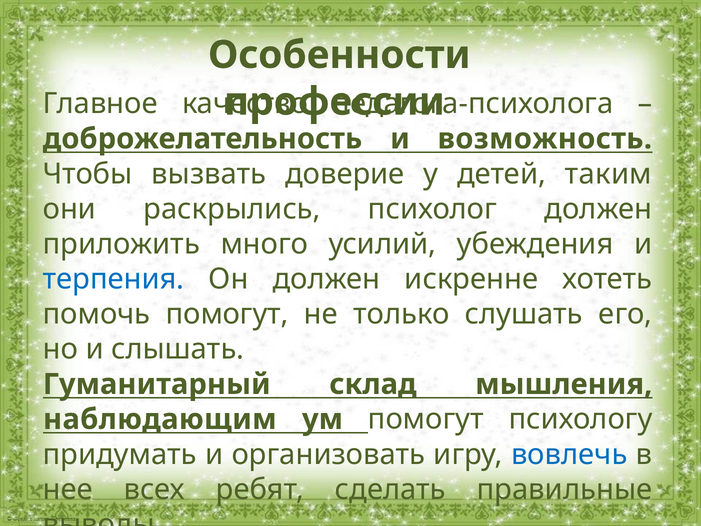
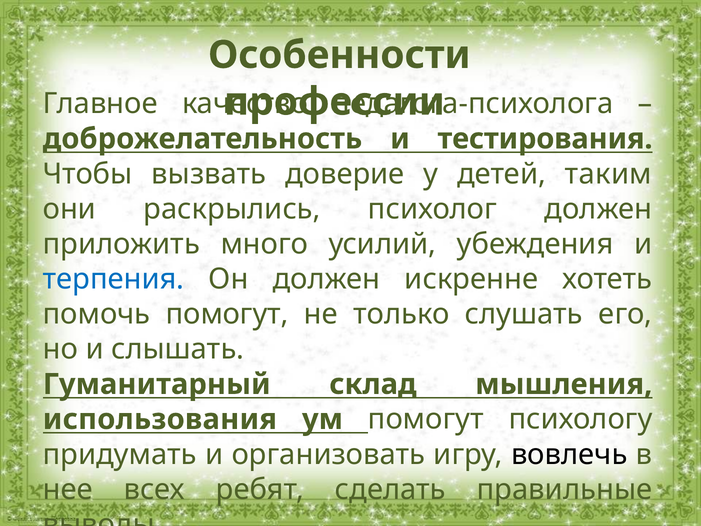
возможность: возможность -> тестирования (545, 139)
наблюдающим: наблюдающим -> использования (160, 419)
вовлечь colour: blue -> black (569, 454)
